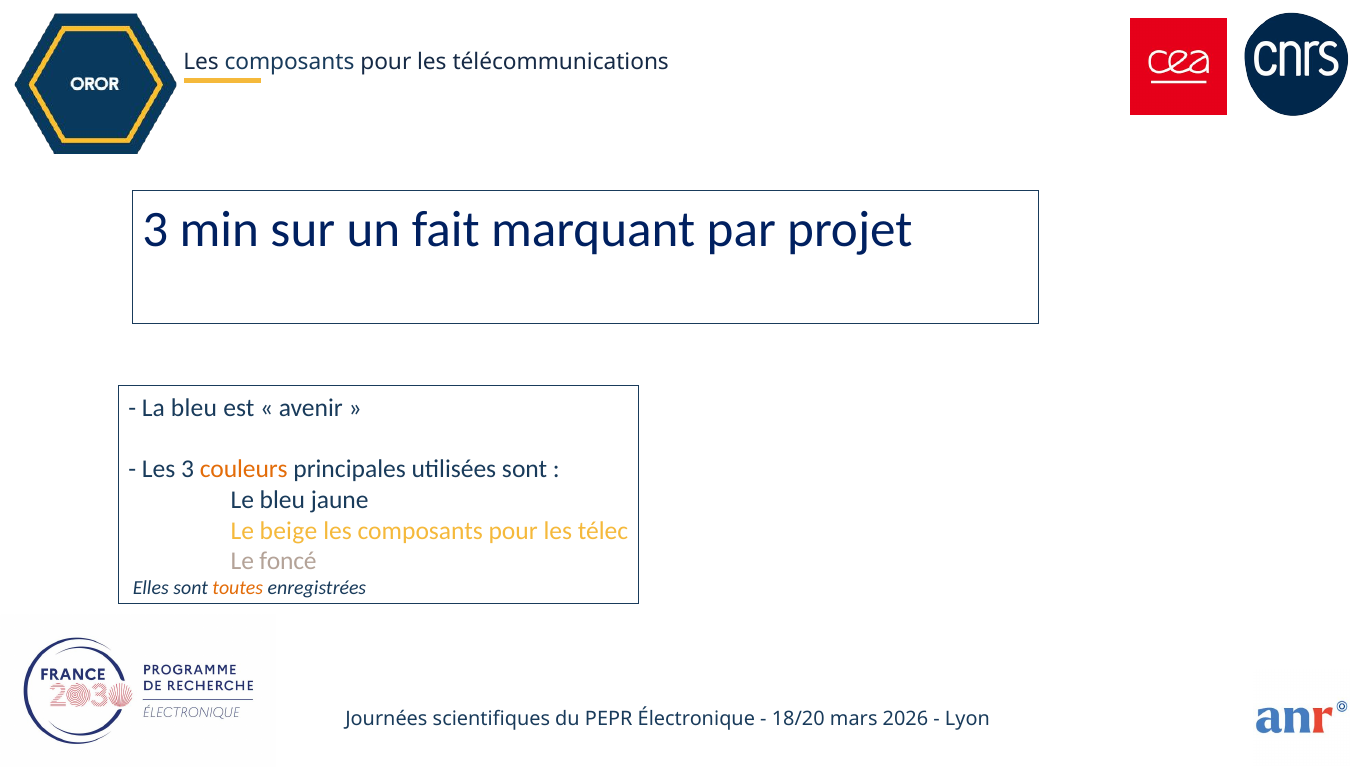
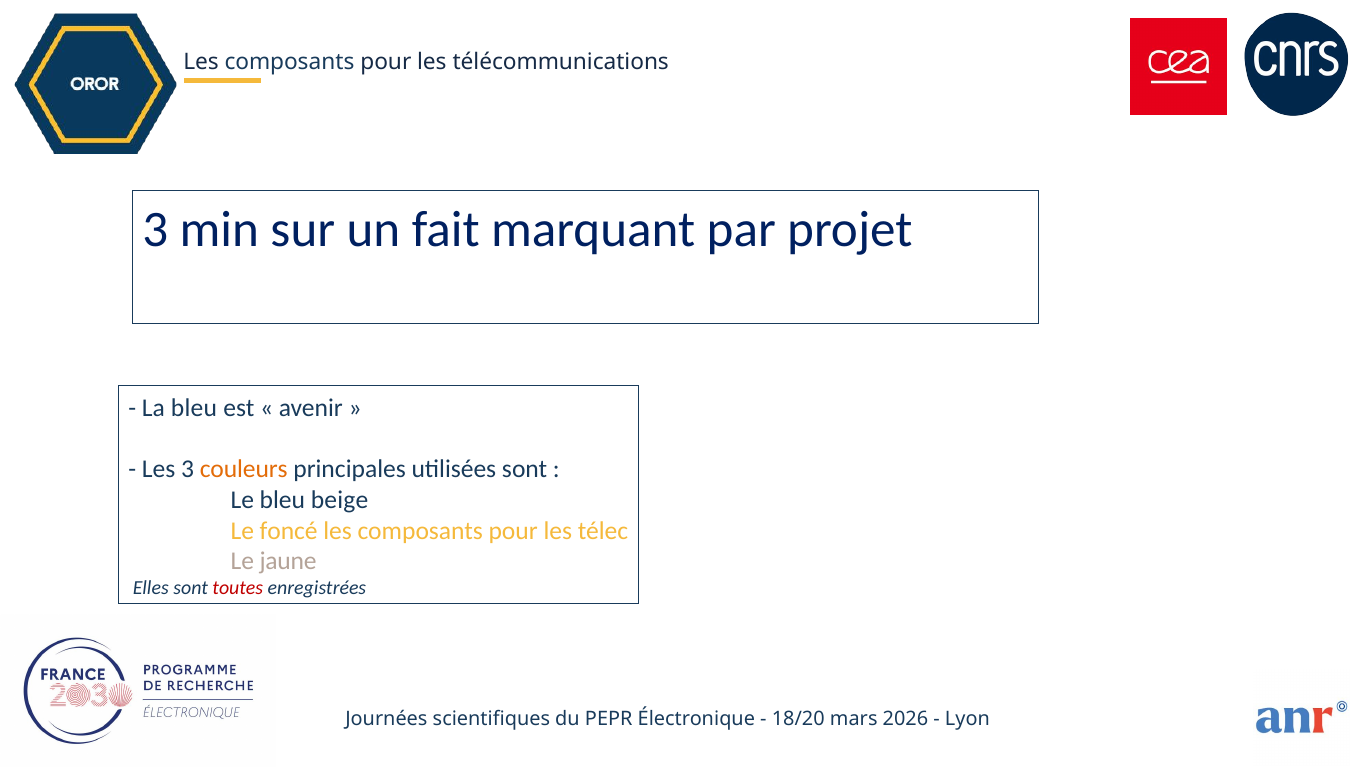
jaune: jaune -> beige (340, 500)
beige: beige -> foncé (289, 530)
foncé: foncé -> jaune (288, 561)
toutes colour: orange -> red (238, 588)
